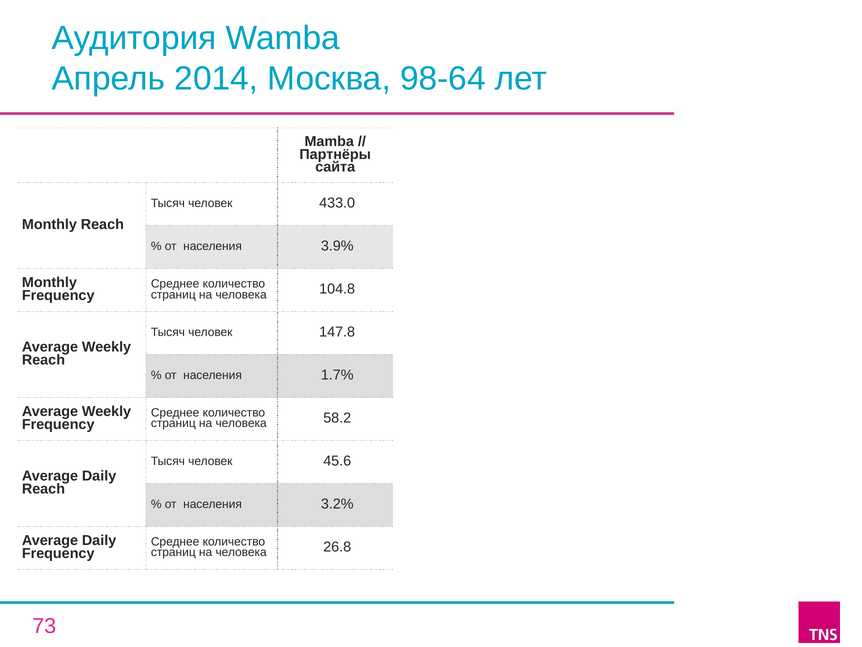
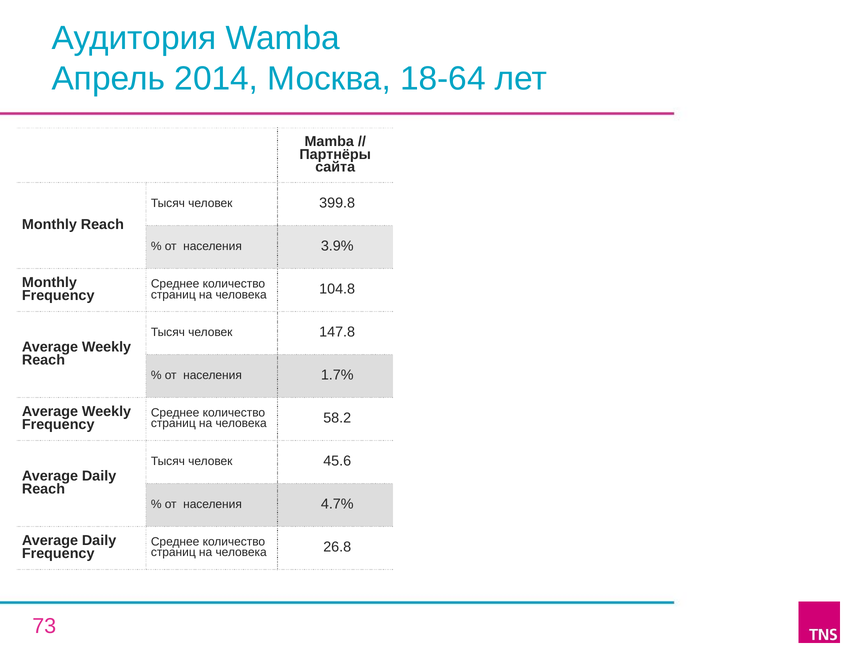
98-64: 98-64 -> 18-64 (443, 78)
433.0: 433.0 -> 399.8 (337, 203)
3.2%: 3.2% -> 4.7% (337, 504)
